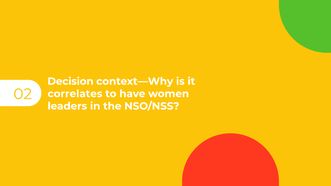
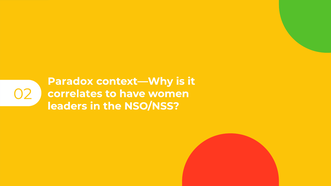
Decision: Decision -> Paradox (70, 81)
